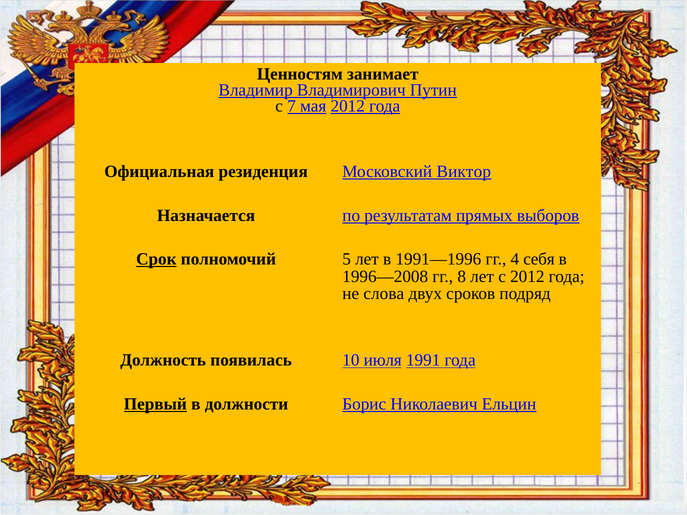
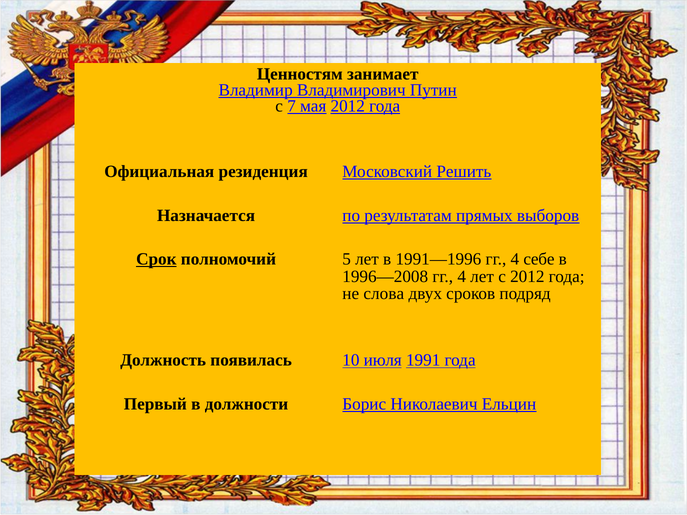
Виктор: Виктор -> Решить (464, 172)
себя: себя -> себе (539, 259)
1996—2008 гг 8: 8 -> 4 (462, 277)
Первый underline: present -> none (155, 404)
